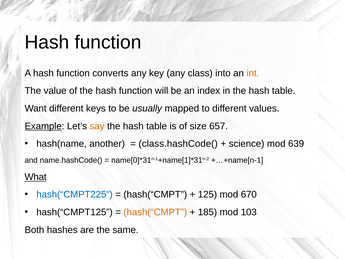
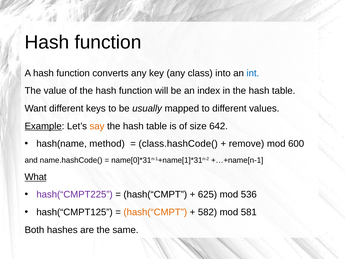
int colour: orange -> blue (253, 73)
657: 657 -> 642 (219, 126)
another: another -> method (107, 144)
science: science -> remove (247, 144)
639: 639 -> 600 (296, 144)
hash(“CMPT225 colour: blue -> purple (75, 194)
125: 125 -> 625 (207, 194)
670: 670 -> 536 (249, 194)
185: 185 -> 582 (207, 212)
103: 103 -> 581 (249, 212)
